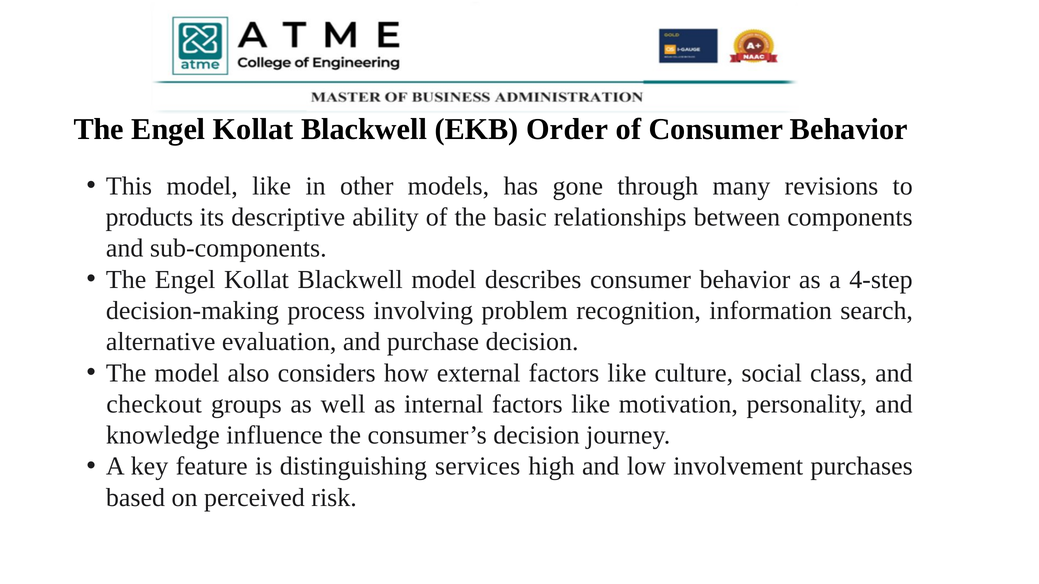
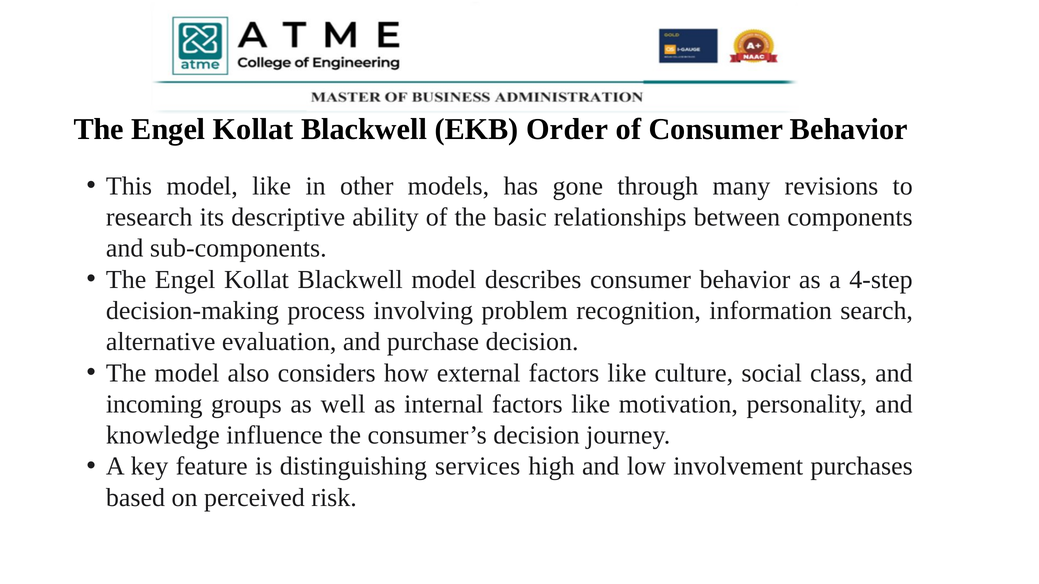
products: products -> research (149, 217)
checkout: checkout -> incoming (154, 404)
